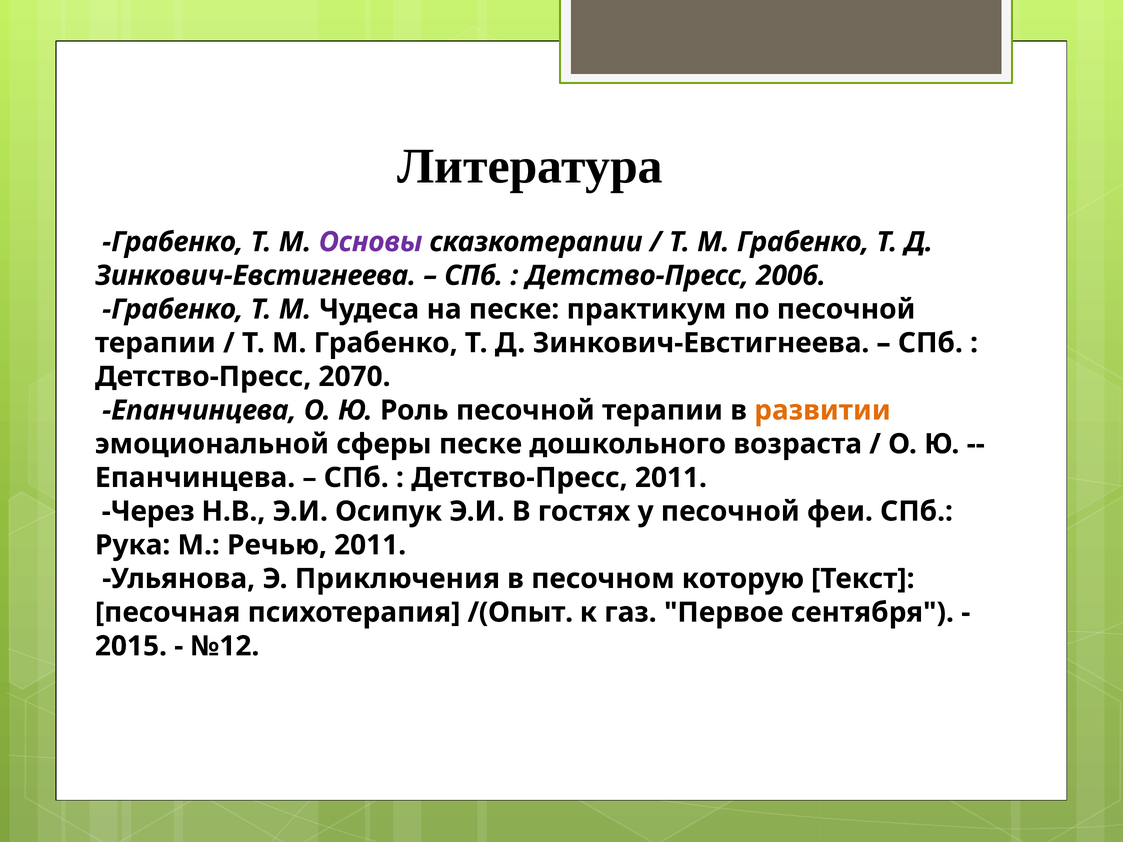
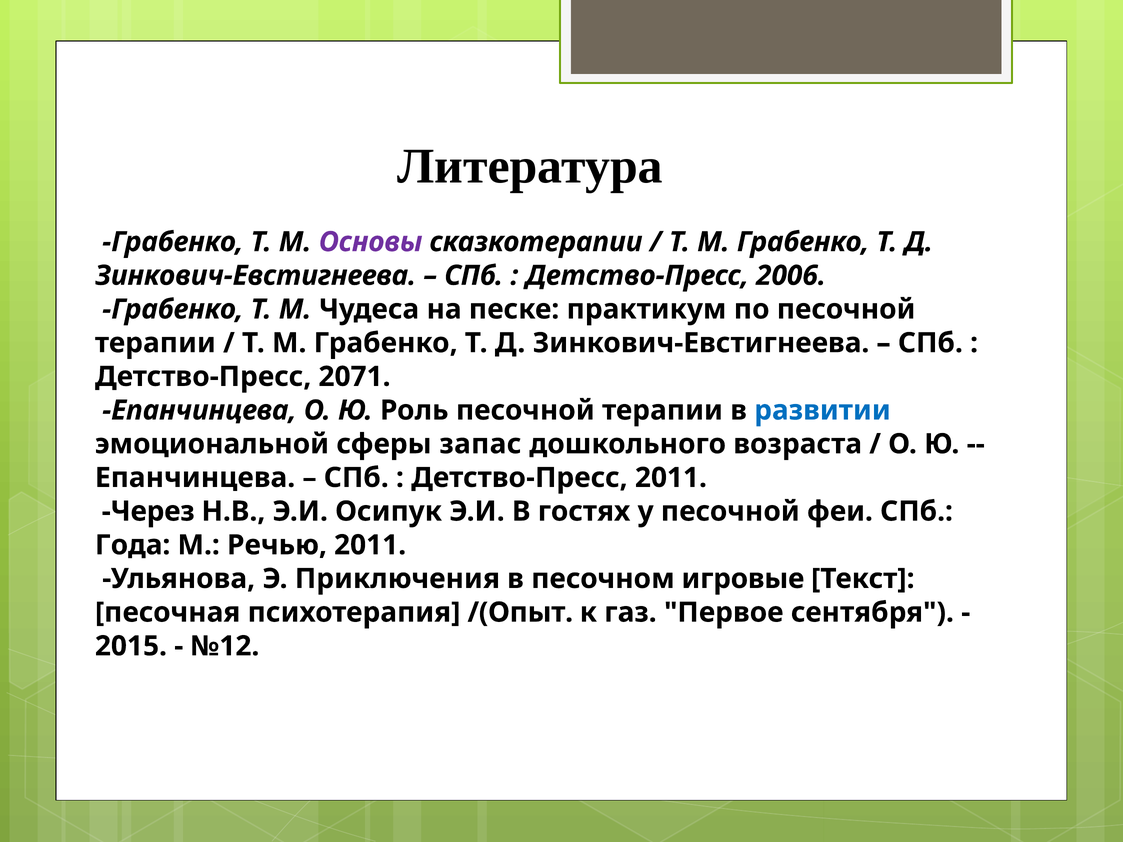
2070: 2070 -> 2071 (355, 377)
развитии colour: orange -> blue (822, 410)
сферы песке: песке -> запас (480, 444)
Рука: Рука -> Года (133, 545)
которую: которую -> игровые (743, 579)
